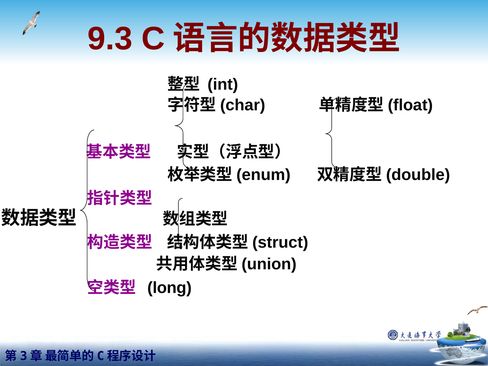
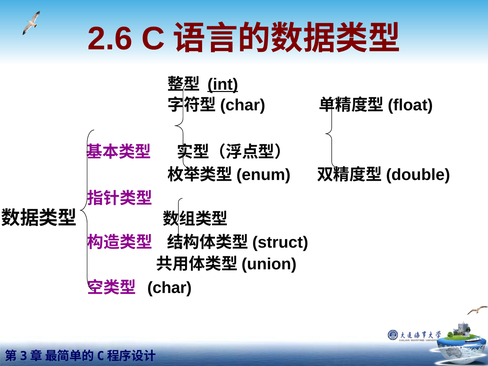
9.3: 9.3 -> 2.6 (110, 39)
int underline: none -> present (223, 84)
long: long -> char (170, 288)
